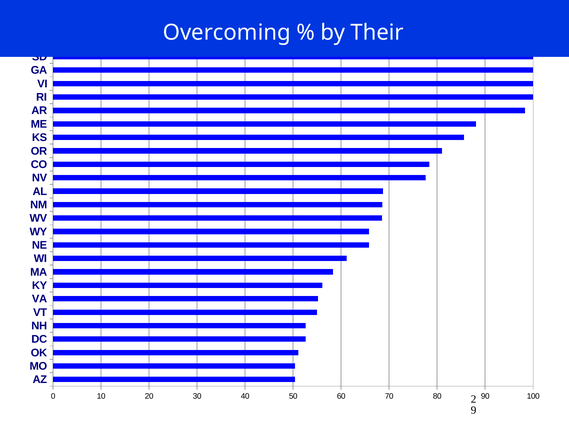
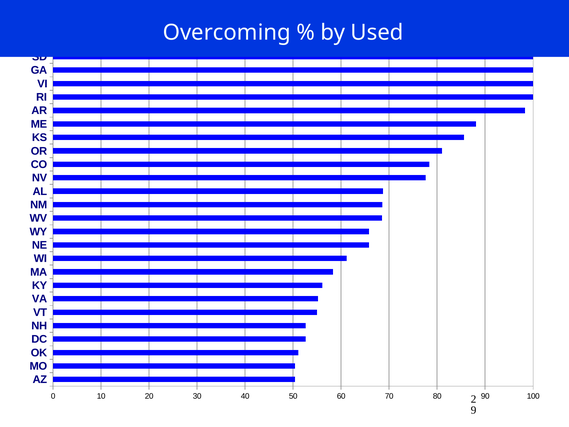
Their: Their -> Used (377, 33)
